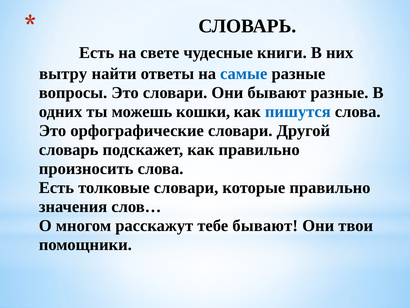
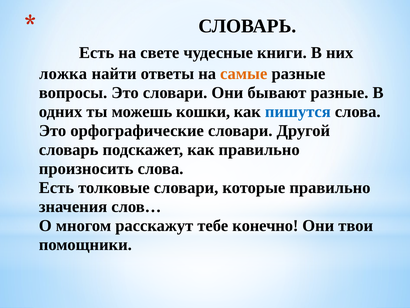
вытру: вытру -> ложка (63, 74)
самые colour: blue -> orange (244, 74)
тебе бывают: бывают -> конечно (265, 225)
